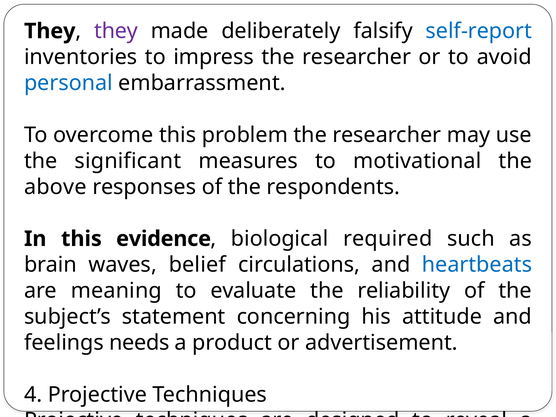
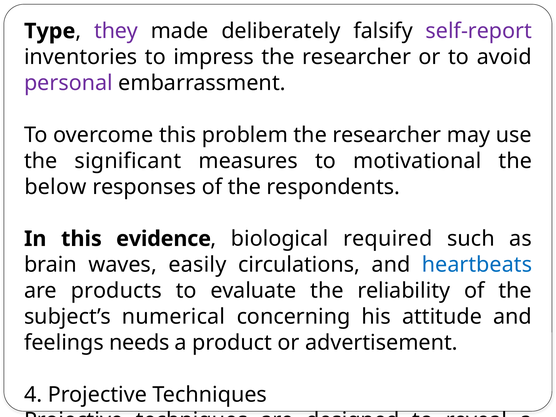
They: They -> Type (50, 31)
self-report colour: blue -> purple (479, 31)
personal colour: blue -> purple (68, 83)
above: above -> below (55, 187)
belief: belief -> easily (197, 265)
meaning: meaning -> products (116, 291)
statement: statement -> numerical (174, 317)
